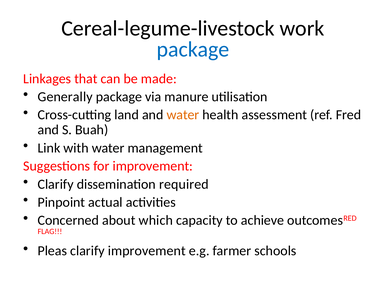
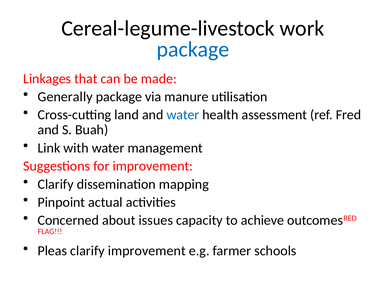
water colour: orange -> blue (183, 115)
required: required -> mapping (184, 185)
which: which -> issues (156, 221)
